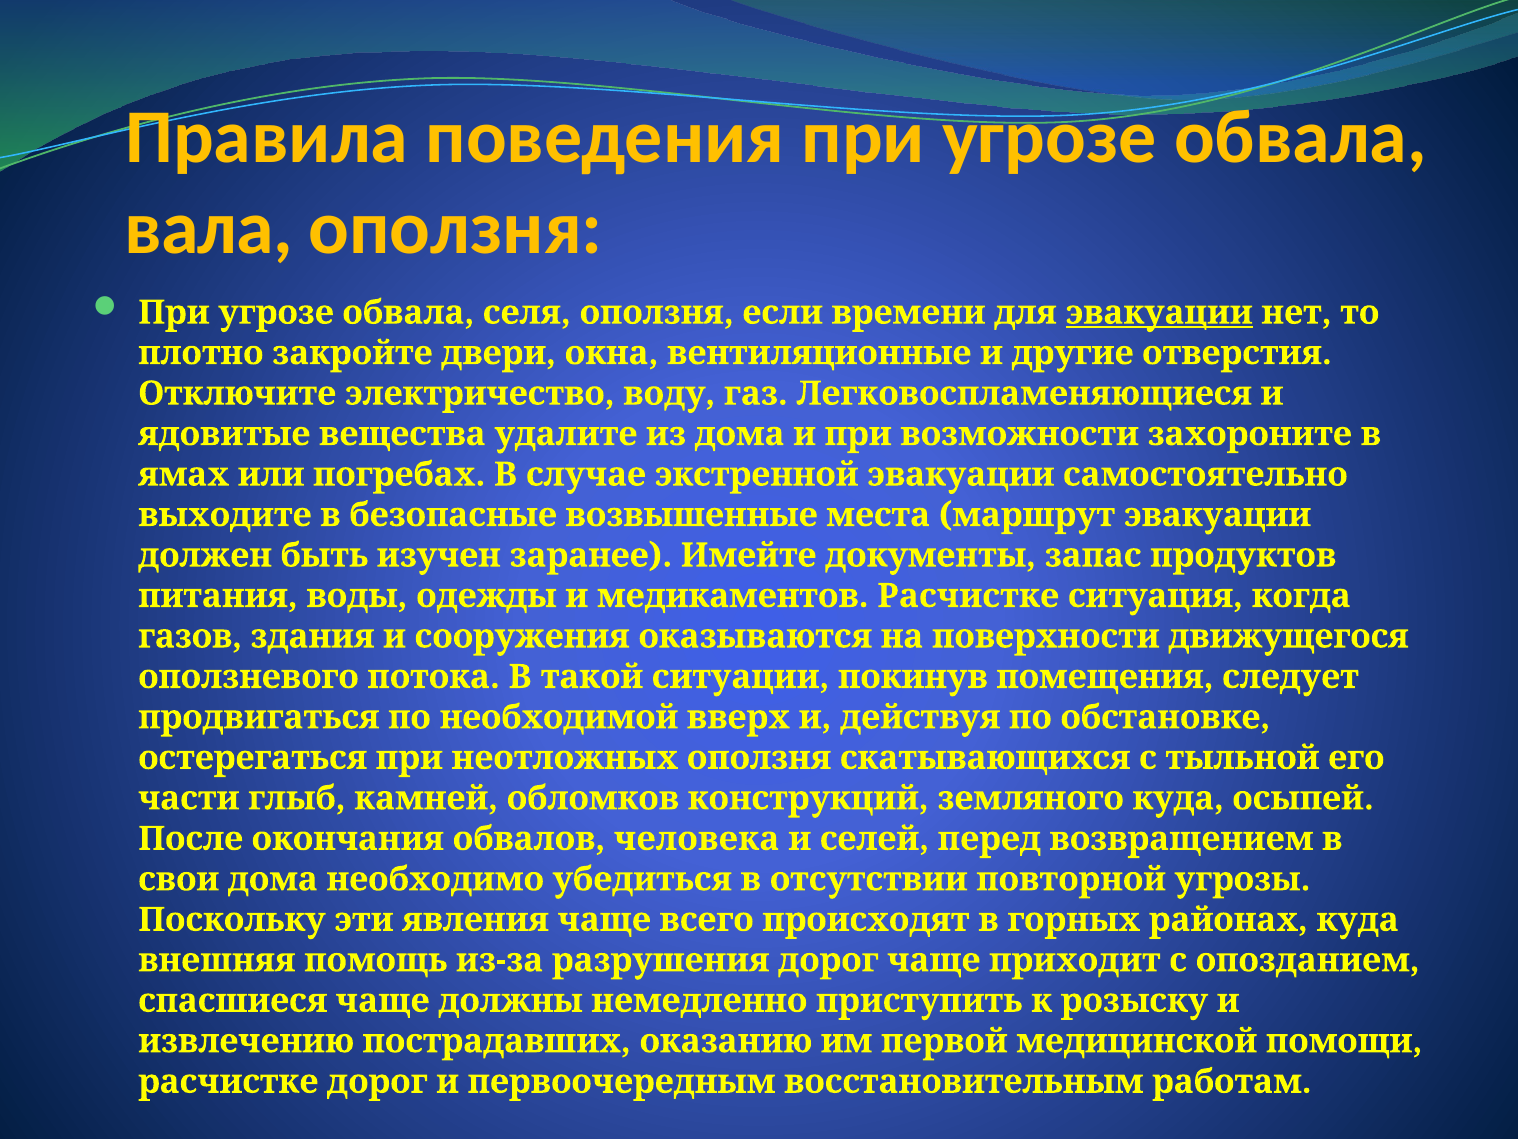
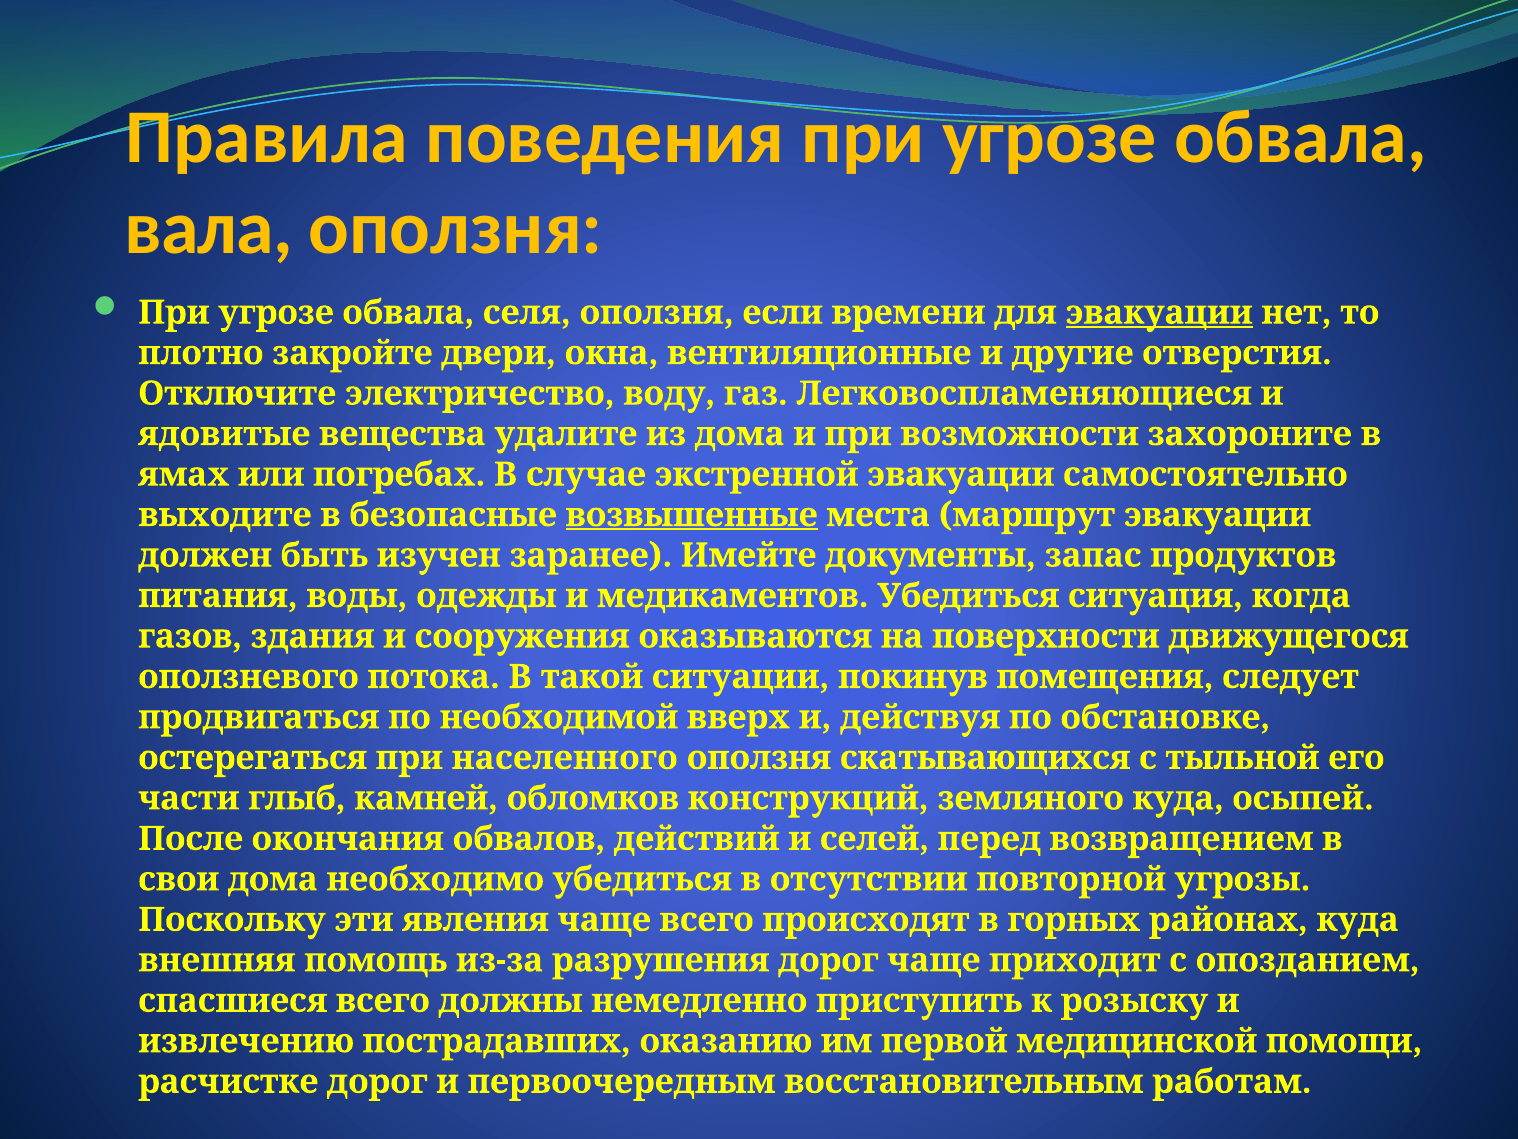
возвышенные underline: none -> present (692, 515)
медикаментов Расчистке: Расчистке -> Убедиться (968, 596)
неотложных: неотложных -> населенного (565, 757)
человека: человека -> действий (697, 838)
спасшиеся чаще: чаще -> всего (383, 1000)
